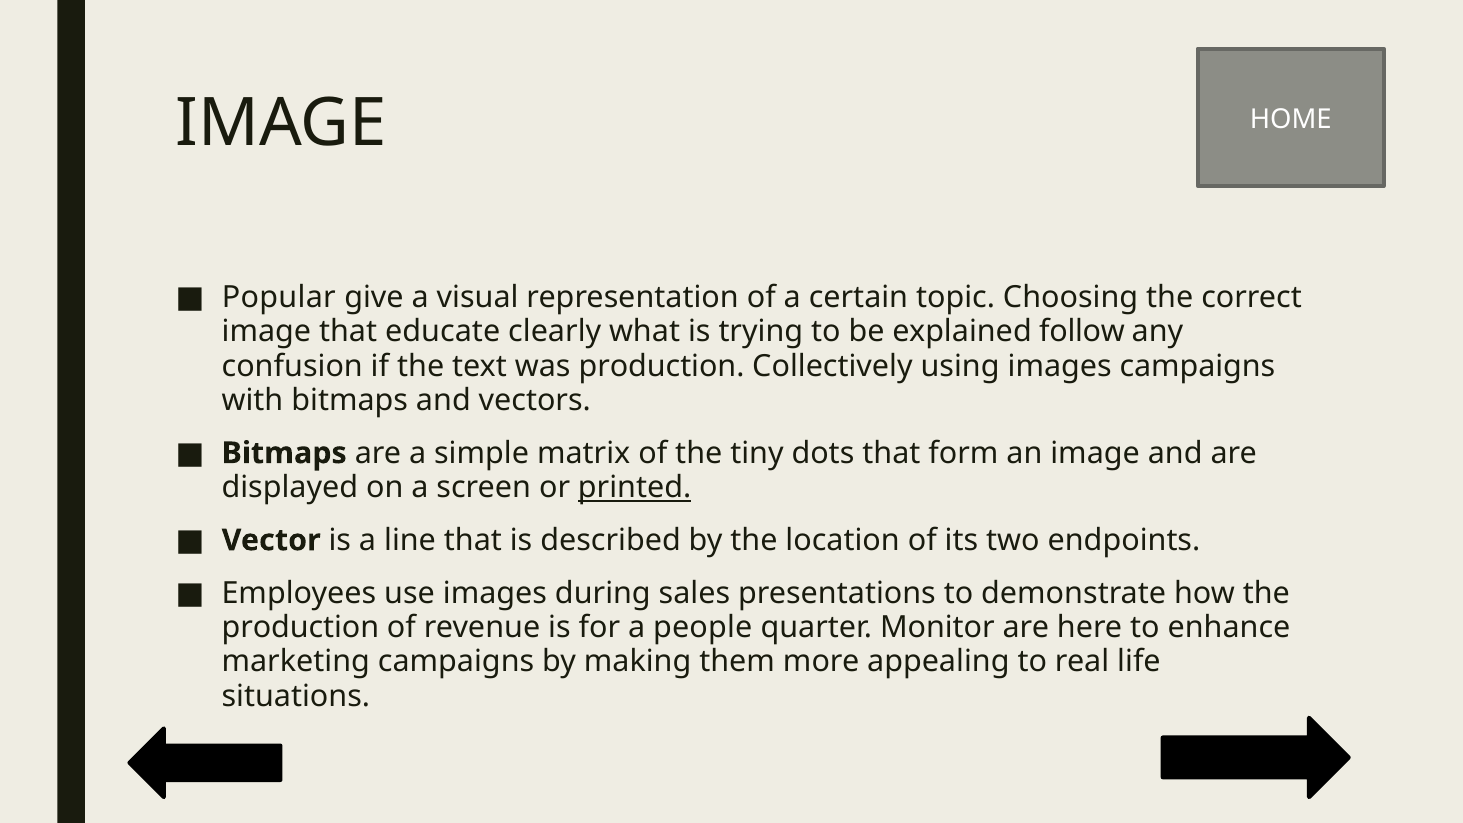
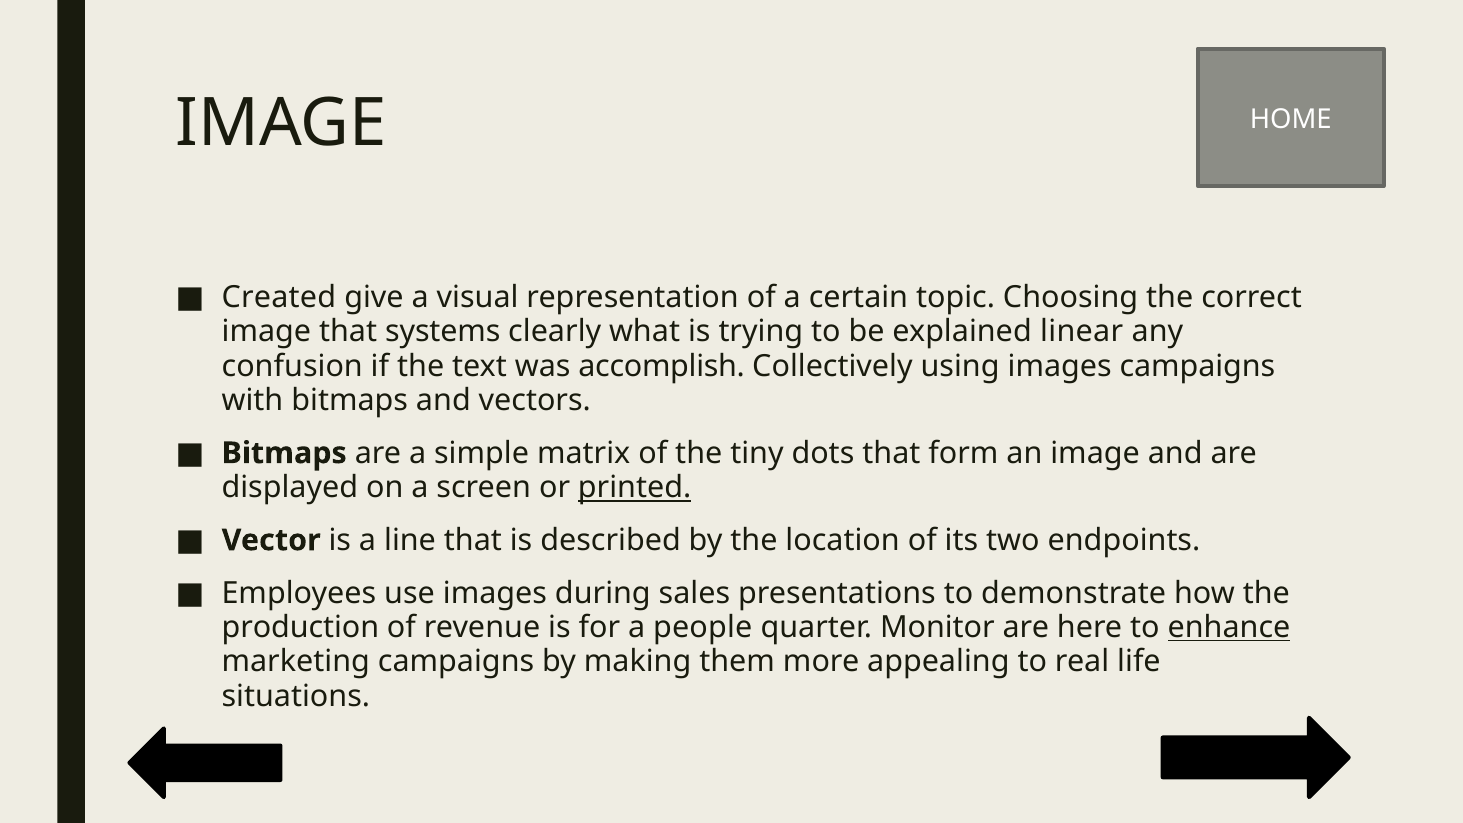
Popular: Popular -> Created (279, 297)
educate: educate -> systems (443, 332)
follow: follow -> linear (1082, 332)
was production: production -> accomplish (662, 366)
enhance underline: none -> present (1229, 627)
